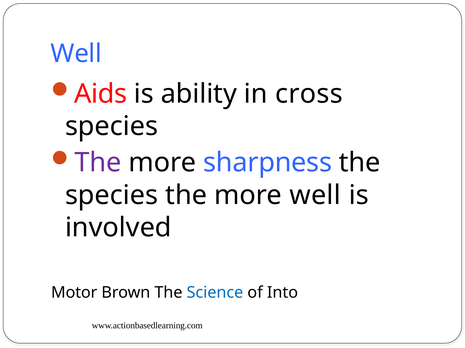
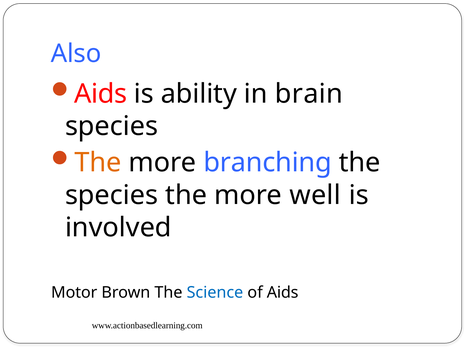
Well: Well -> Also (76, 54)
cross: cross -> brain (309, 94)
The colour: purple -> orange (98, 163)
sharpness: sharpness -> branching (268, 163)
of Into: Into -> Aids (283, 293)
